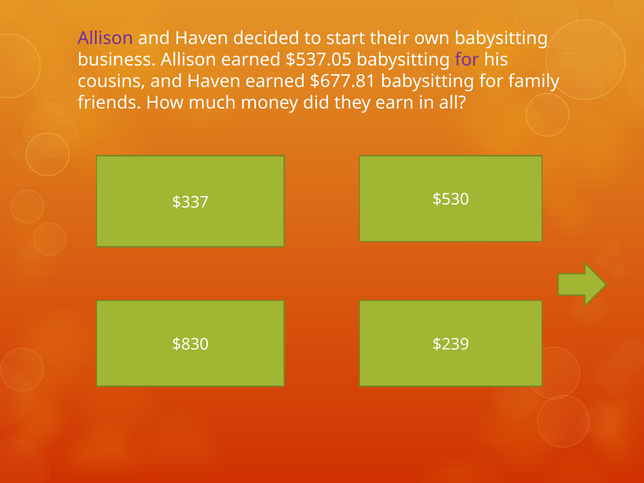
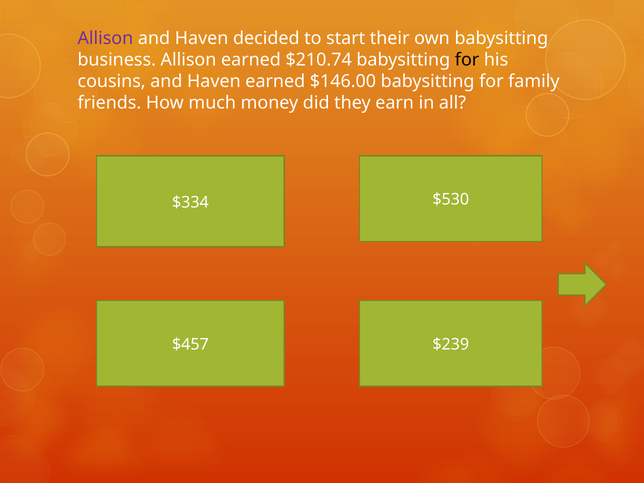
$537.05: $537.05 -> $210.74 (319, 60)
for colour: purple -> black (467, 60)
$677.81: $677.81 -> $146.00 (343, 81)
$337: $337 -> $334 (190, 202)
$830: $830 -> $457 (190, 345)
